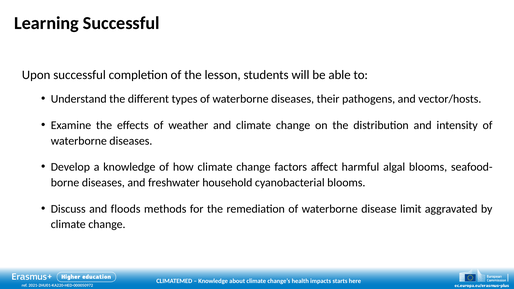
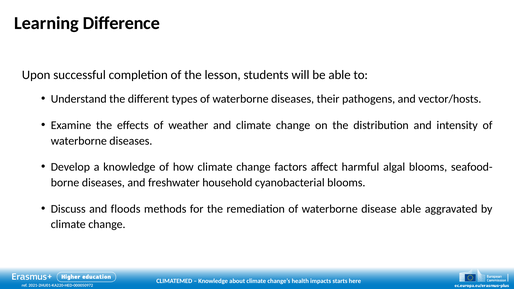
Learning Successful: Successful -> Difference (121, 23)
disease limit: limit -> able (411, 209)
